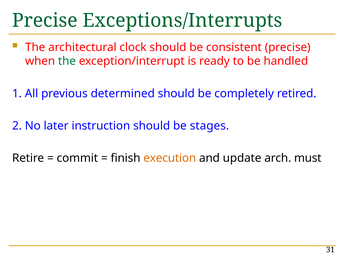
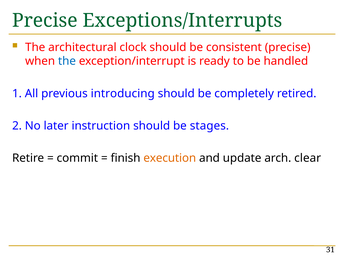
the colour: green -> blue (67, 61)
determined: determined -> introducing (123, 94)
must: must -> clear (308, 158)
